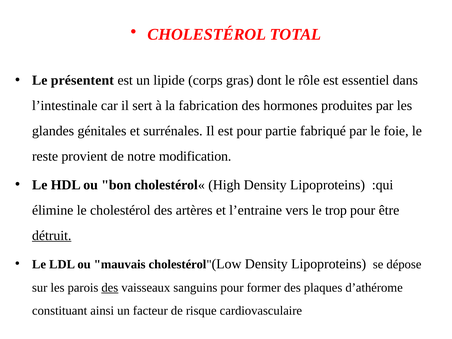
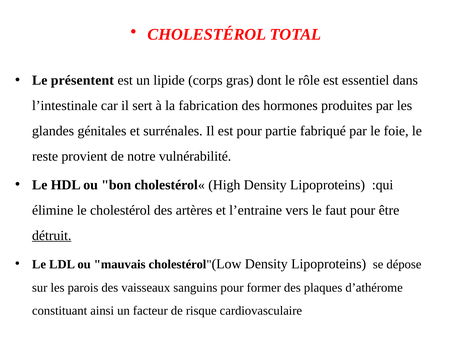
modification: modification -> vulnérabilité (195, 156)
trop: trop -> faut (336, 210)
des underline: present -> none (110, 288)
